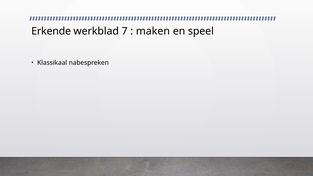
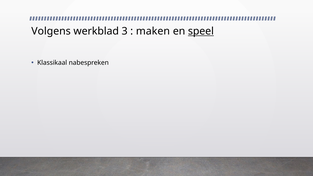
Erkende: Erkende -> Volgens (51, 31)
7: 7 -> 3 (125, 31)
speel underline: none -> present (201, 31)
